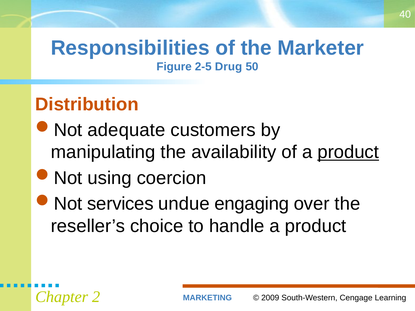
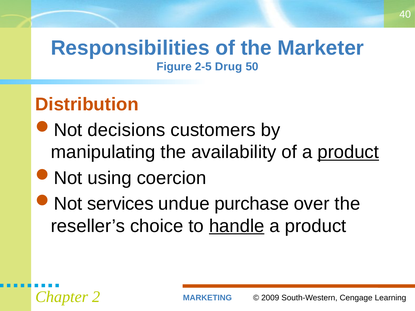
adequate: adequate -> decisions (126, 130)
engaging: engaging -> purchase (252, 204)
handle underline: none -> present (237, 226)
